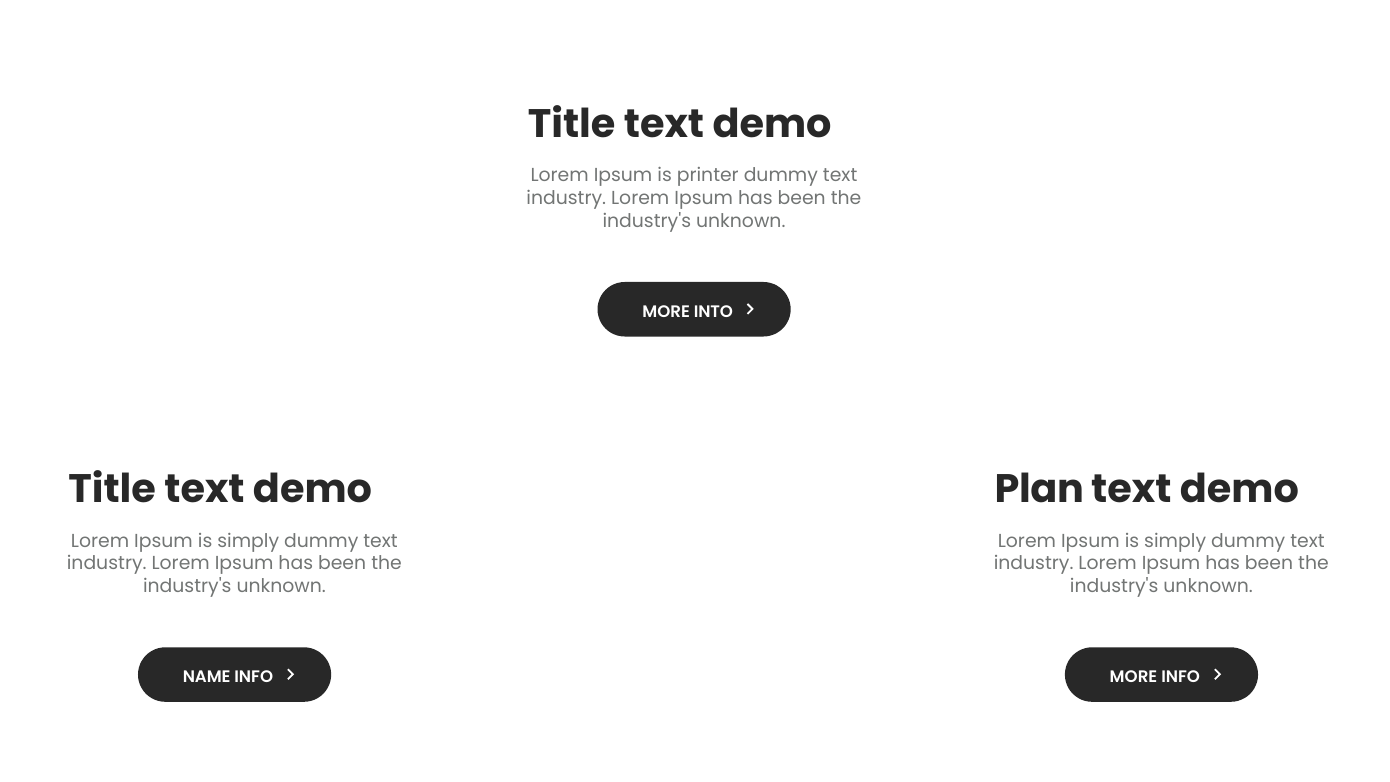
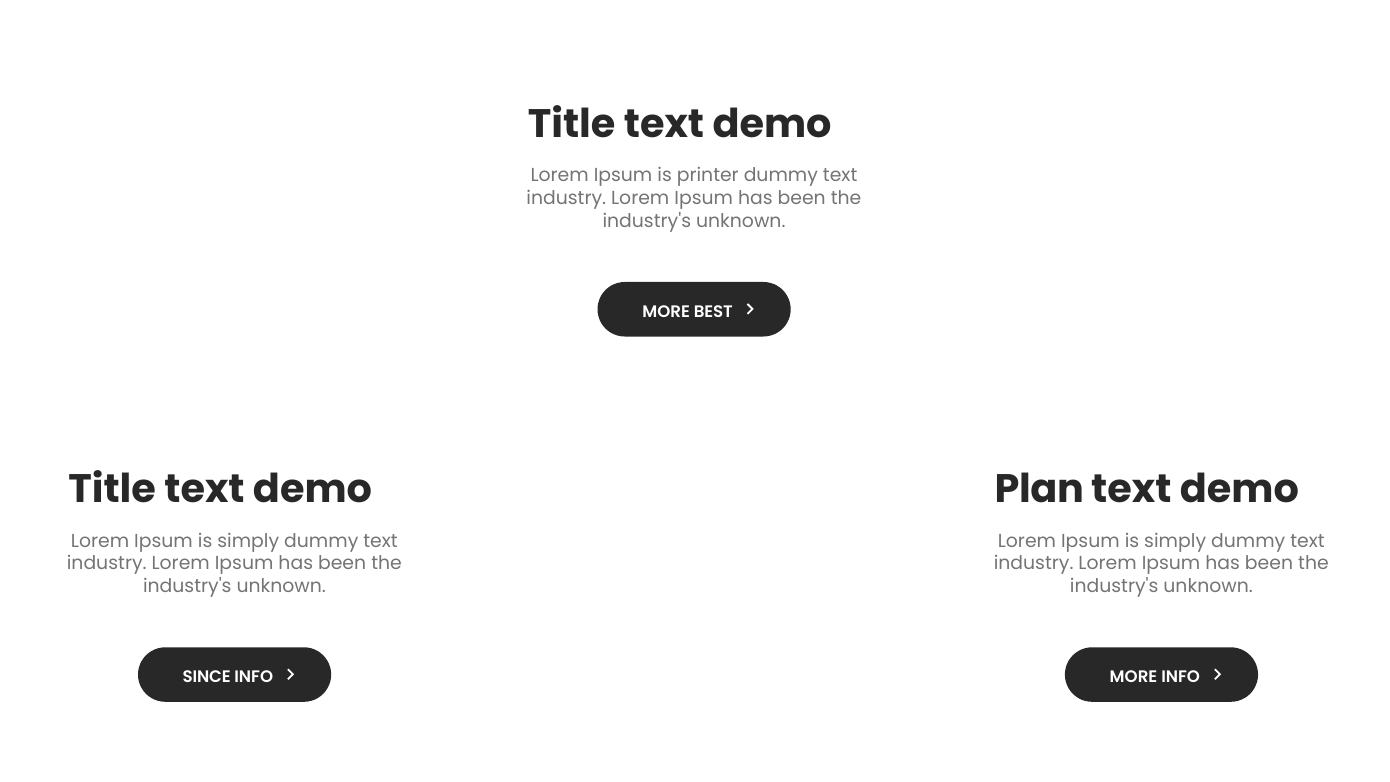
INTO: INTO -> BEST (713, 312)
NAME: NAME -> SINCE (207, 677)
